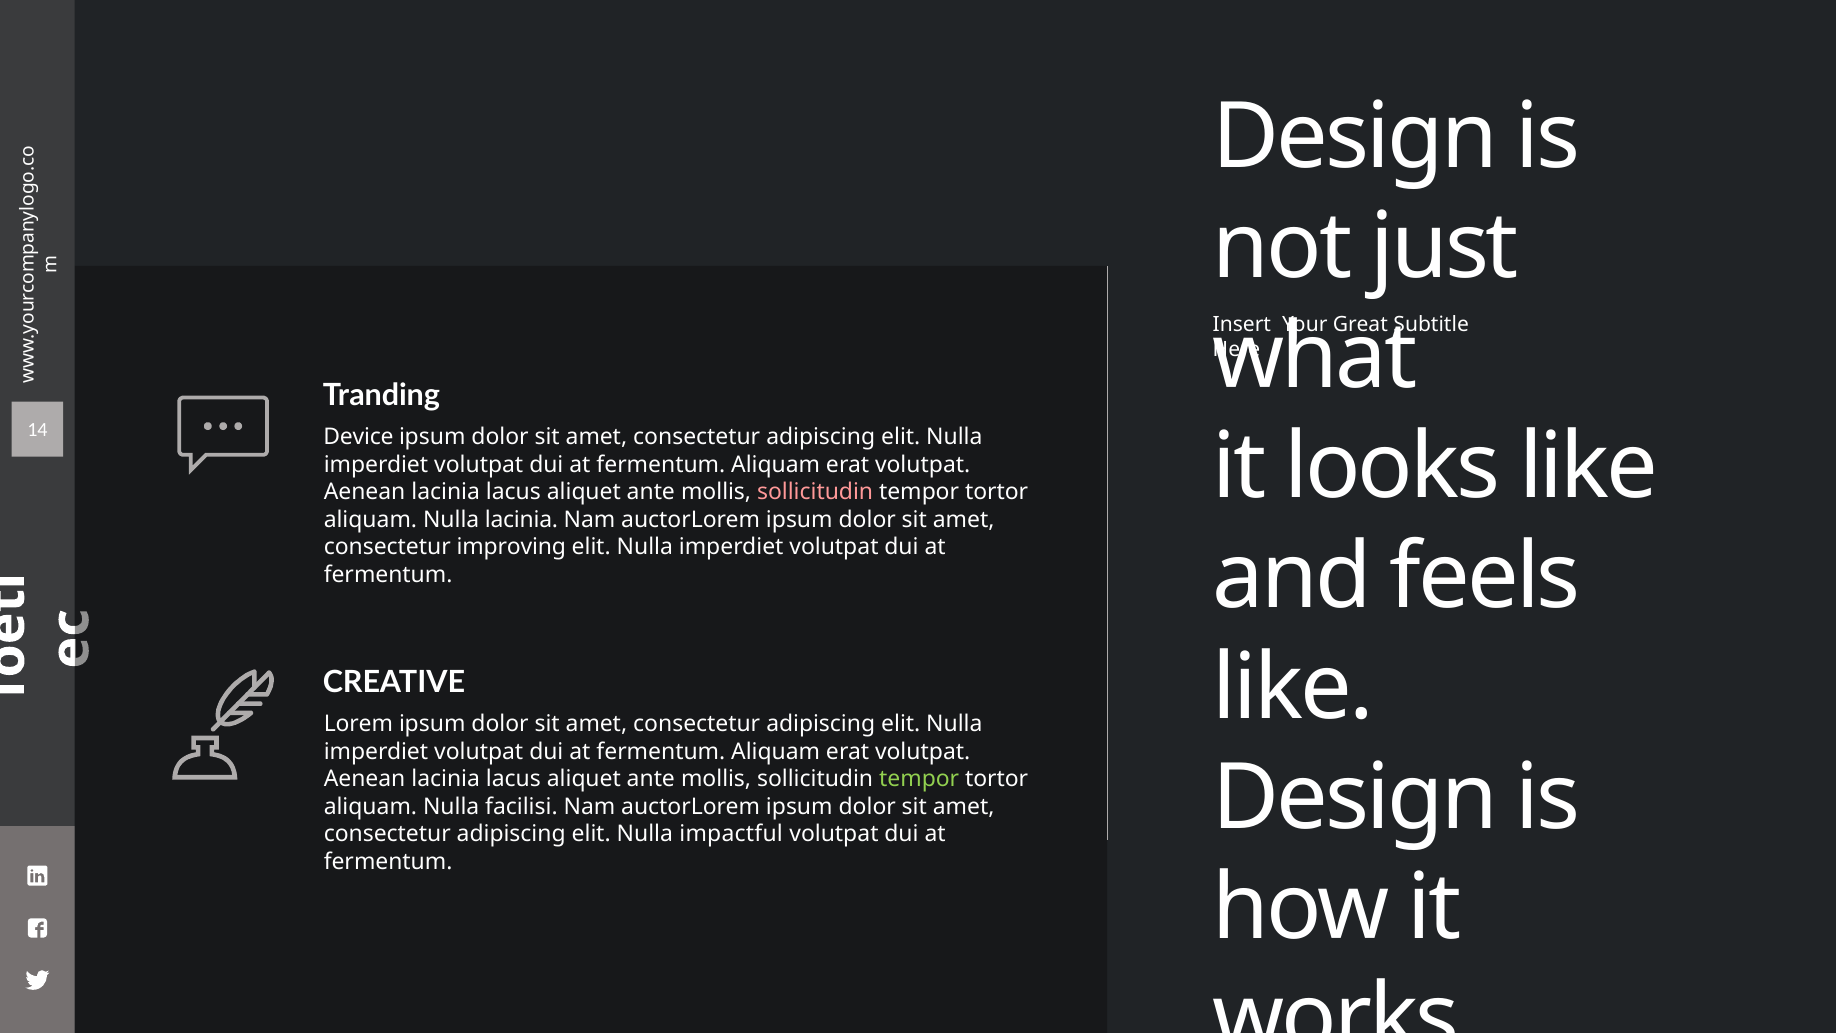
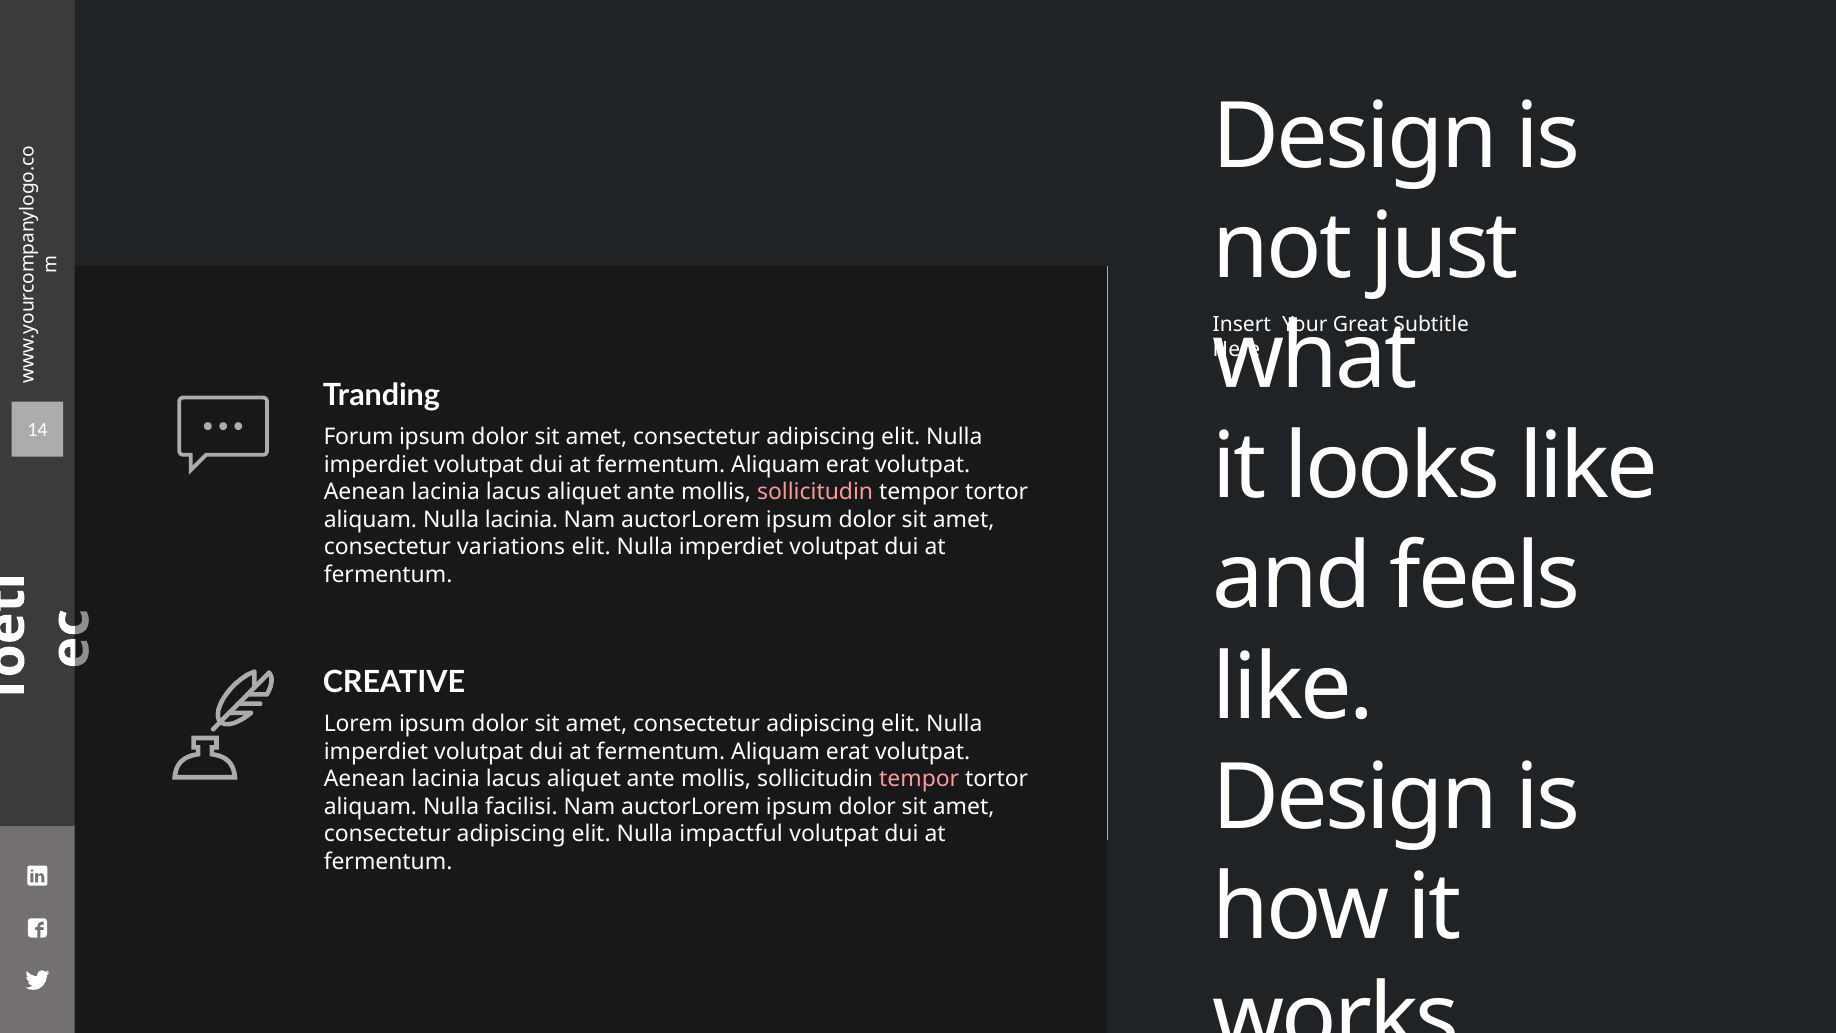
Device: Device -> Forum (359, 437)
improving: improving -> variations (511, 547)
tempor colour: light green -> pink (919, 779)
